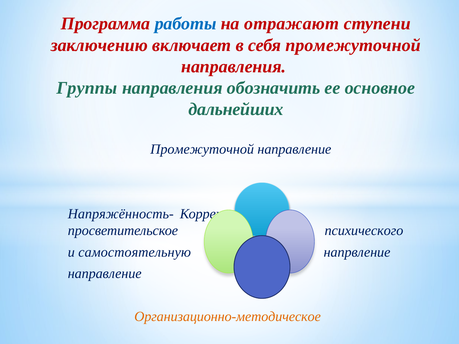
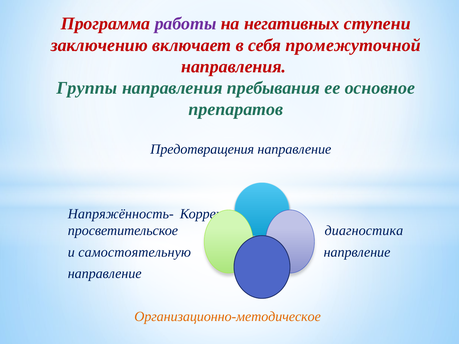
работы colour: blue -> purple (186, 24)
отражают: отражают -> негативных (292, 24)
обозначить: обозначить -> пребывания (274, 88)
дальнейших: дальнейших -> препаратов (236, 109)
Промежуточной: Промежуточной -> Предотвращения (202, 149)
психического: психического -> диагностика (364, 231)
